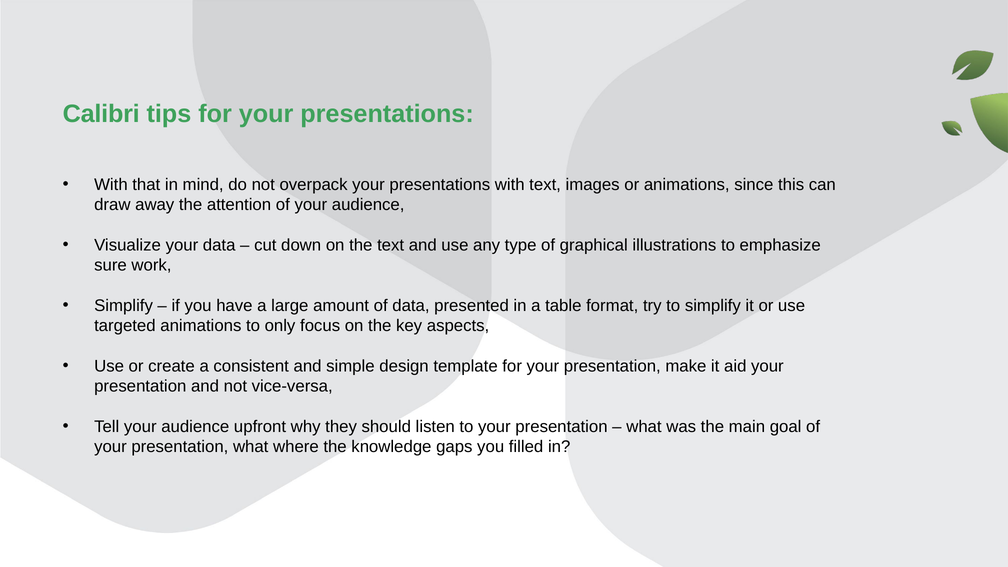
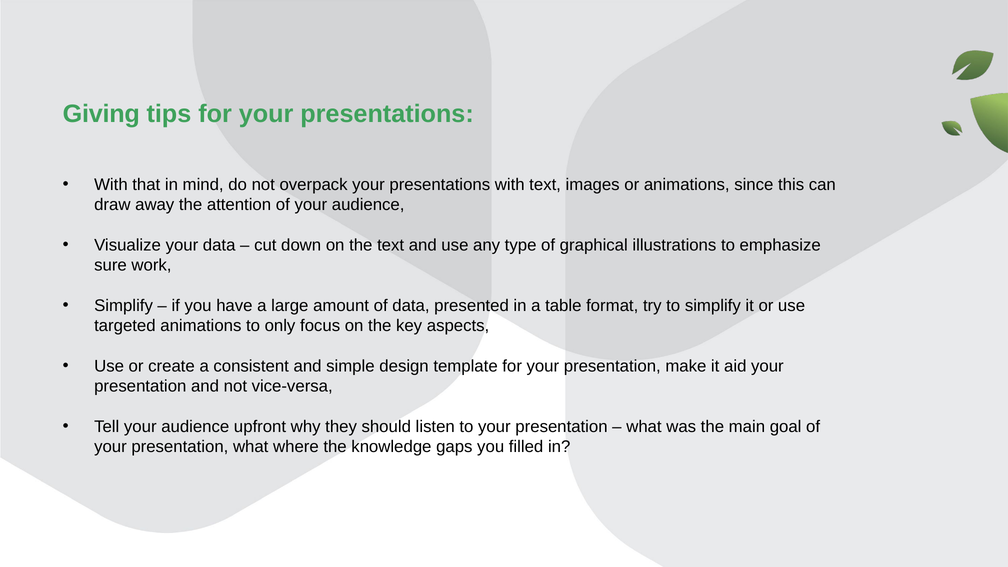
Calibri: Calibri -> Giving (101, 114)
